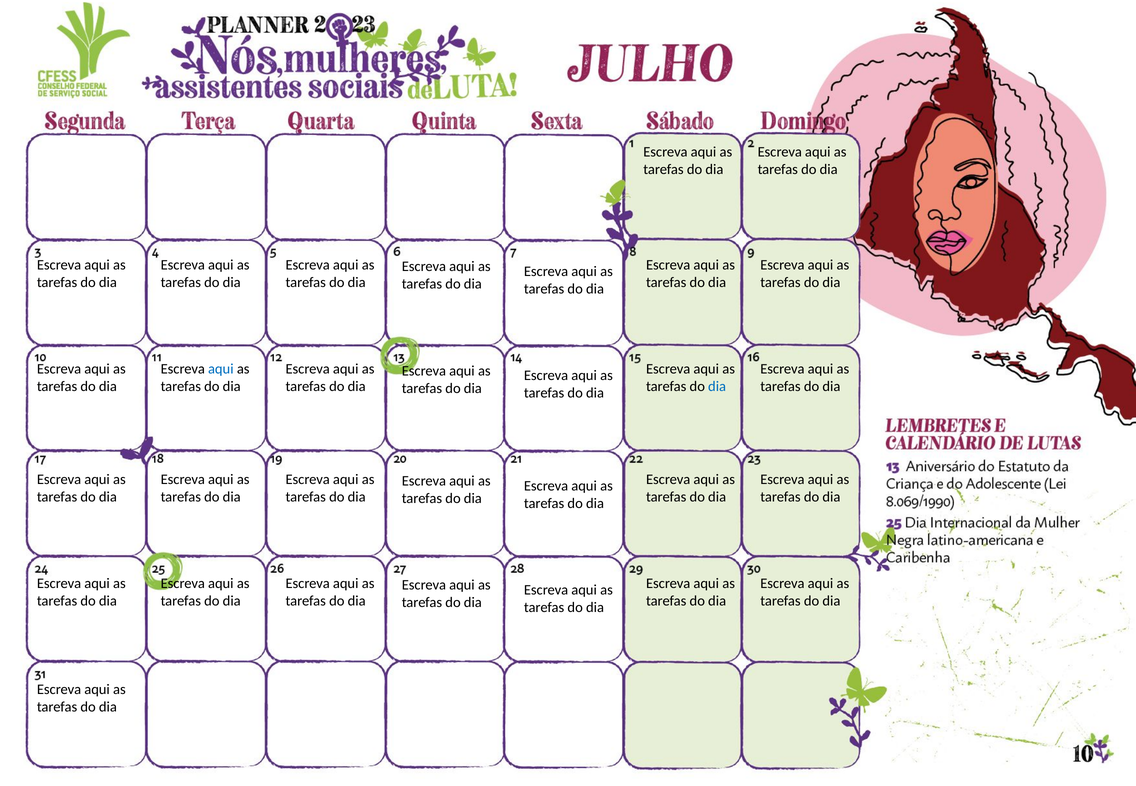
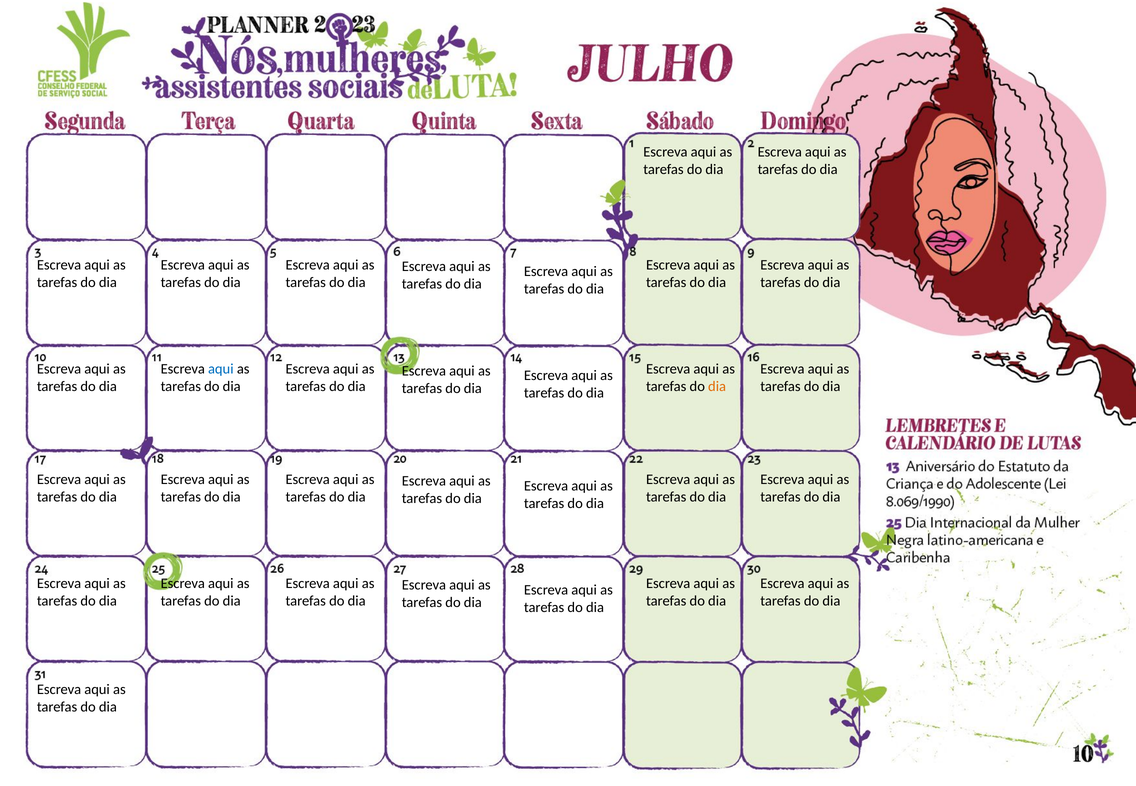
dia colour: blue -> orange (717, 387)
